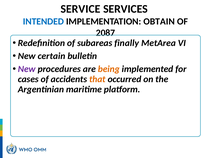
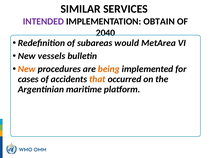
SERVICE: SERVICE -> SIMILAR (81, 9)
INTENDED colour: blue -> purple (43, 21)
2087: 2087 -> 2040 (105, 33)
finally: finally -> would (127, 43)
certain: certain -> vessels (52, 56)
New colour: purple -> orange (27, 69)
